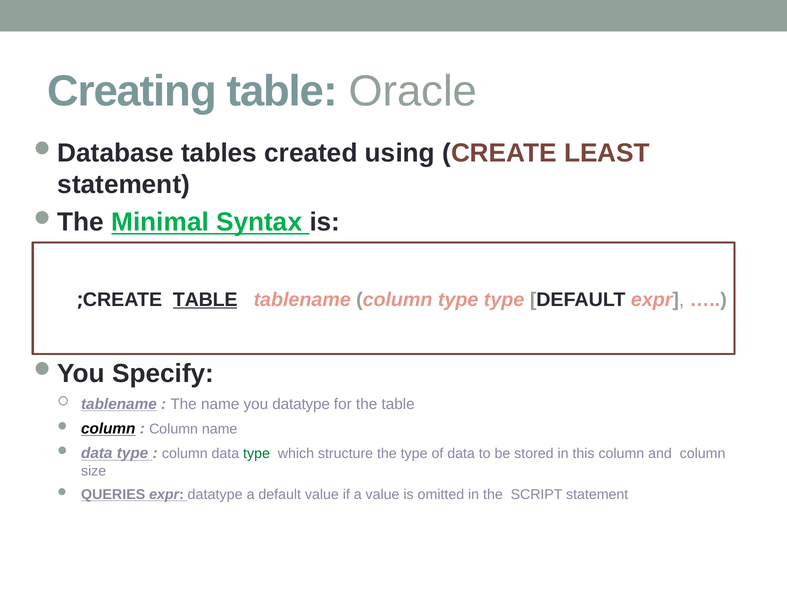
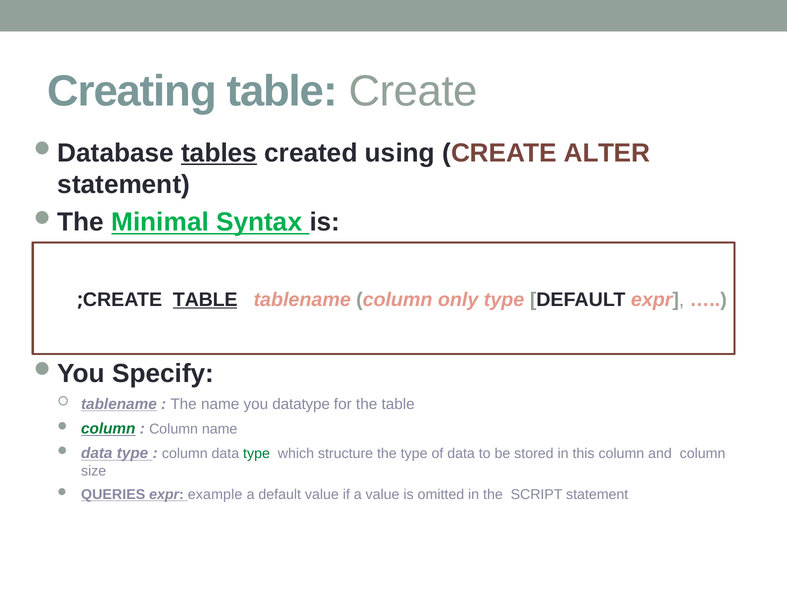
table Oracle: Oracle -> Create (413, 92)
tables underline: none -> present (219, 153)
LEAST: LEAST -> ALTER (607, 153)
column type: type -> only (458, 300)
column colour: black -> green (108, 429)
expr datatype: datatype -> example (215, 495)
